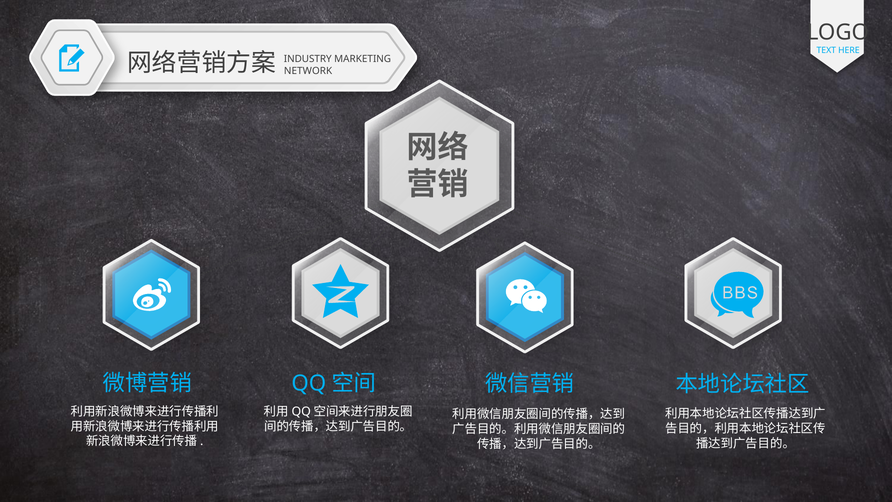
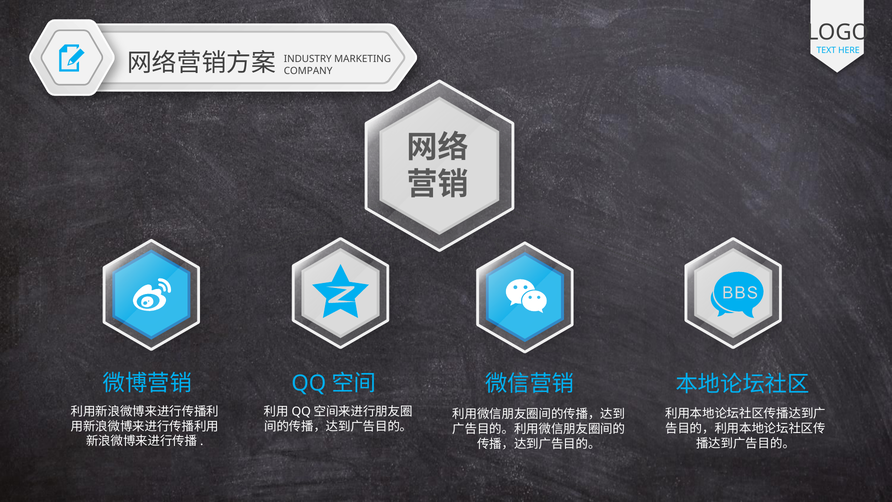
NETWORK: NETWORK -> COMPANY (308, 71)
